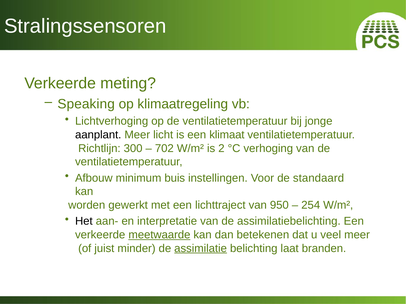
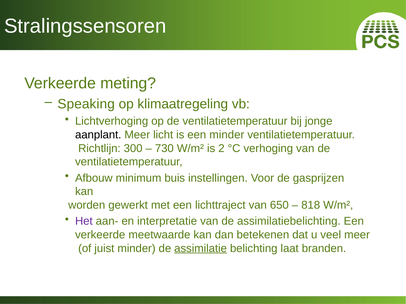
een klimaat: klimaat -> minder (227, 135)
702: 702 -> 730 (164, 149)
standaard: standaard -> gasprijzen (319, 178)
950: 950 -> 650 (279, 205)
254: 254 -> 818 (311, 205)
Het colour: black -> purple (84, 222)
meetwaarde underline: present -> none (159, 235)
